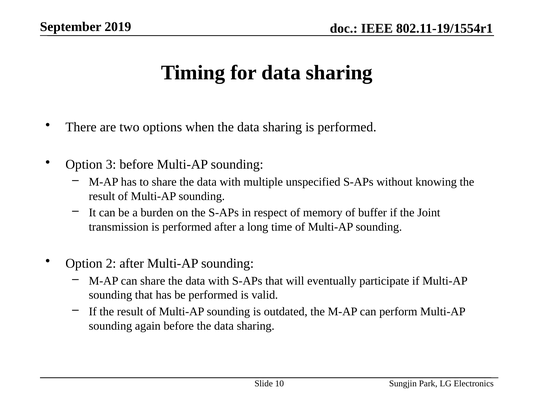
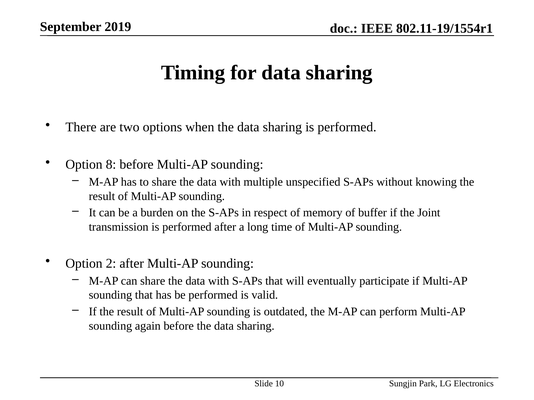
3: 3 -> 8 (111, 165)
